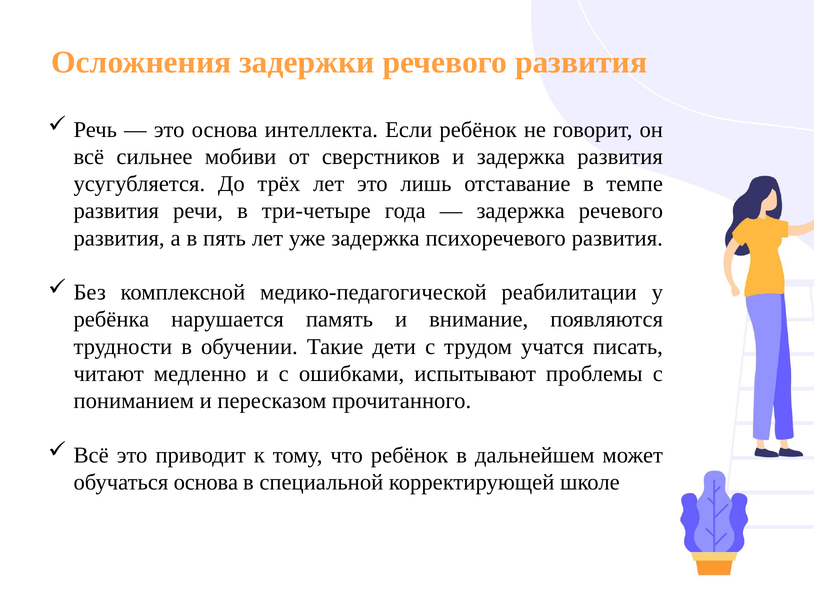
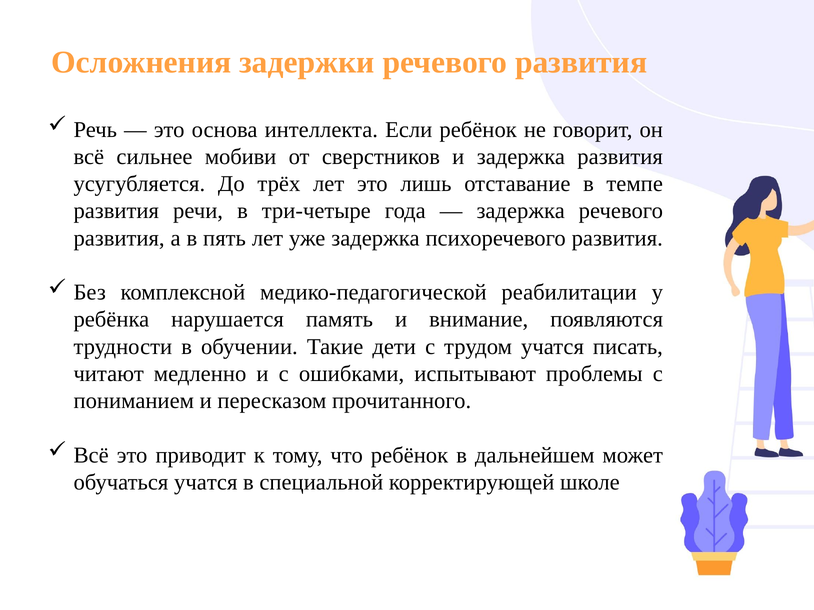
обучаться основа: основа -> учатся (206, 483)
